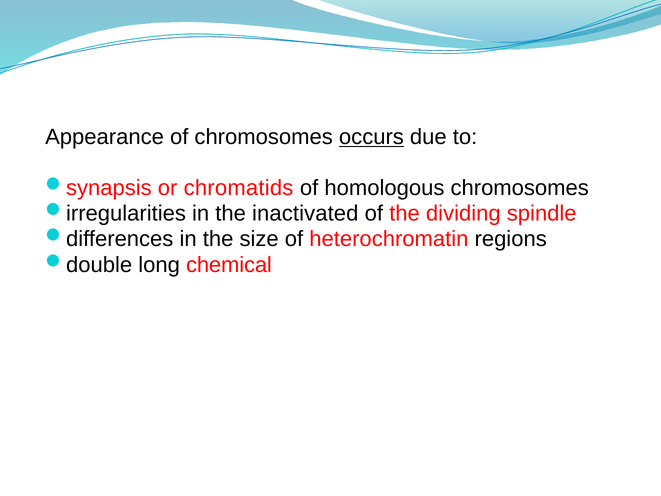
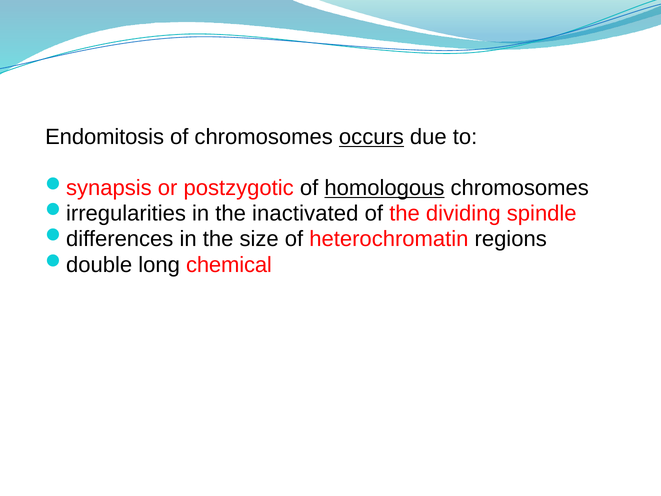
Appearance: Appearance -> Endomitosis (105, 137)
chromatids: chromatids -> postzygotic (239, 188)
homologous underline: none -> present (384, 188)
